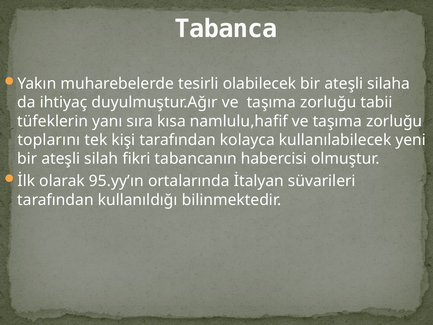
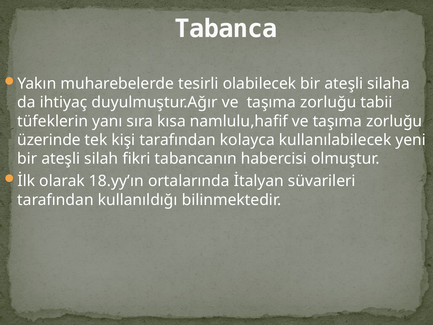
toplarını: toplarını -> üzerinde (49, 140)
95.yy’ın: 95.yy’ın -> 18.yy’ın (116, 181)
